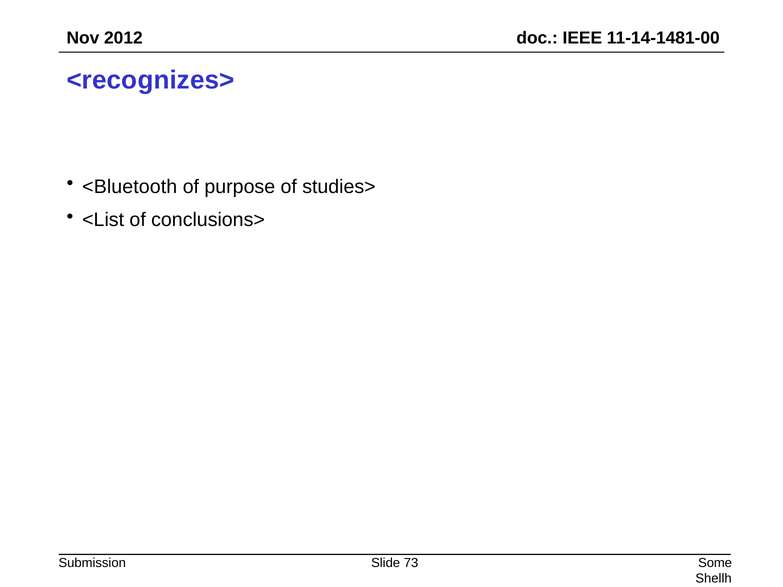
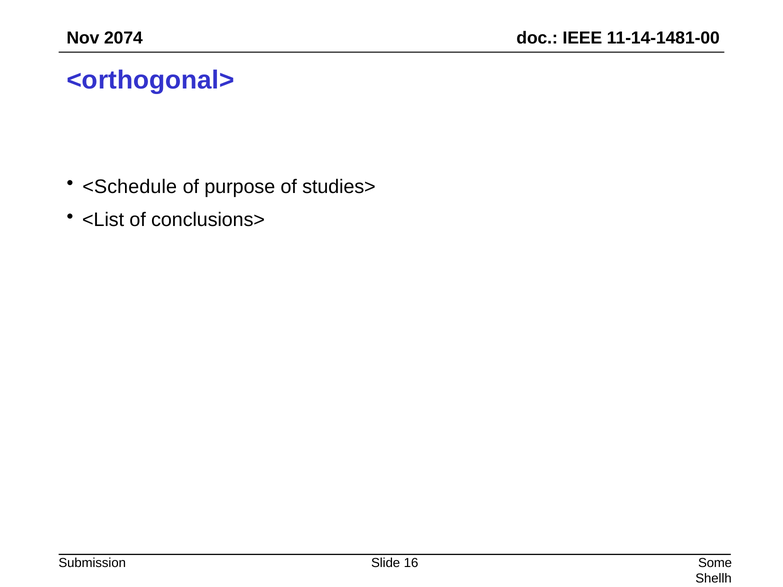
2012: 2012 -> 2074 (123, 38)
<recognizes>: <recognizes> -> <orthogonal> (151, 80)
<Bluetooth: <Bluetooth -> <Schedule (130, 187)
73: 73 -> 16 (411, 563)
